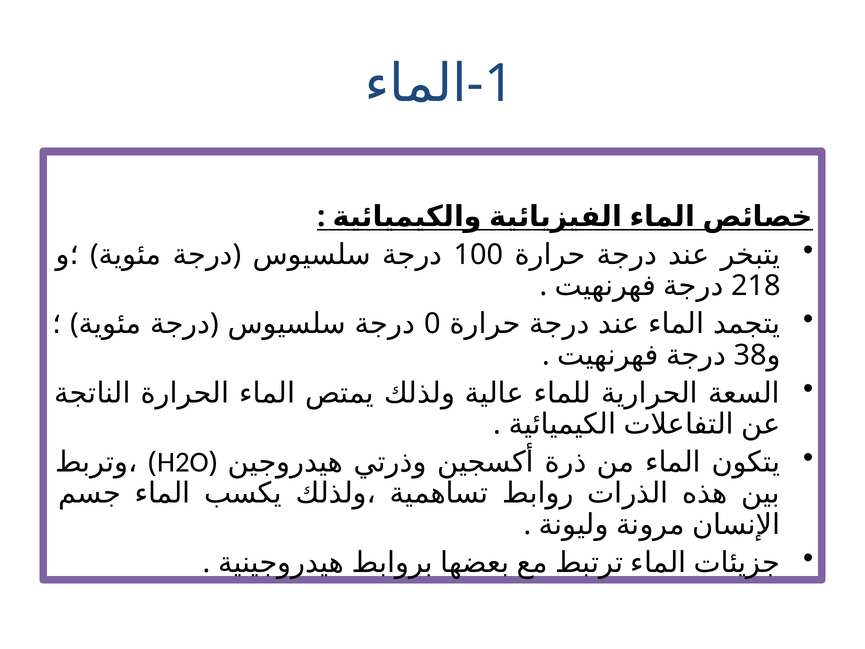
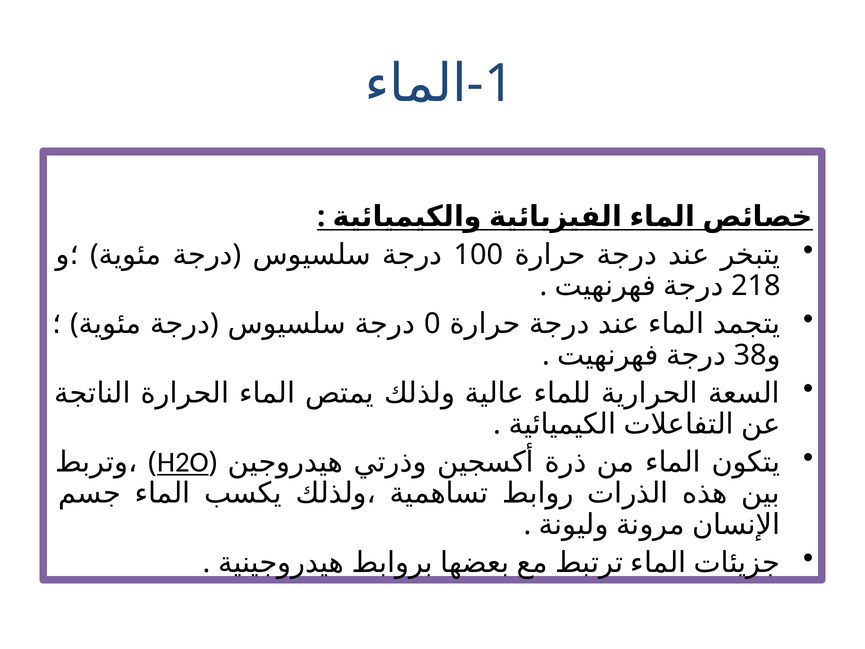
H2O underline: none -> present (183, 462)
